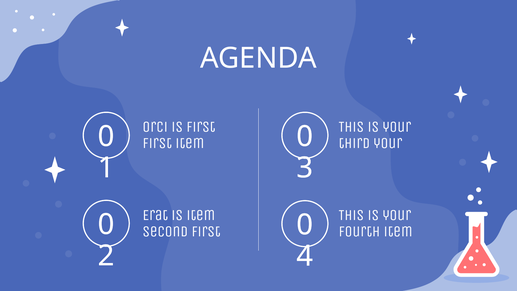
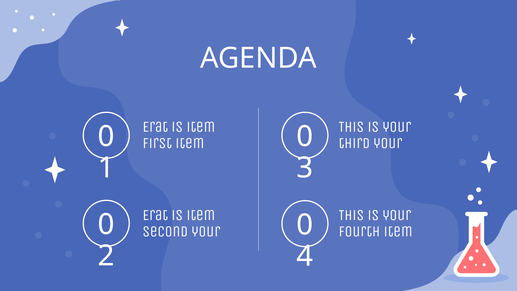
Orci: Orci -> Erat (155, 127)
first: first -> item (201, 127)
second first: first -> your (206, 231)
